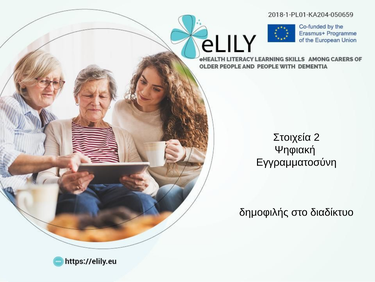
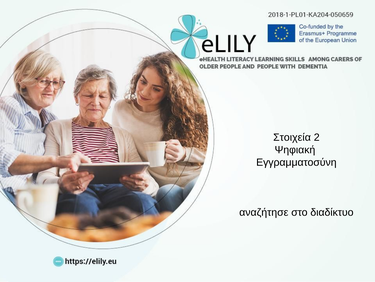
δημοφιλής: δημοφιλής -> αναζήτησε (264, 212)
